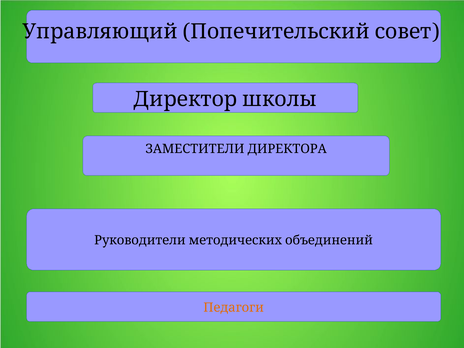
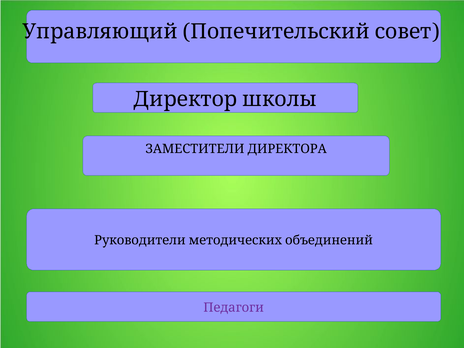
Педагоги colour: orange -> purple (234, 307)
